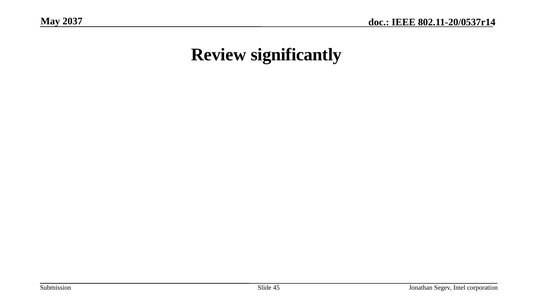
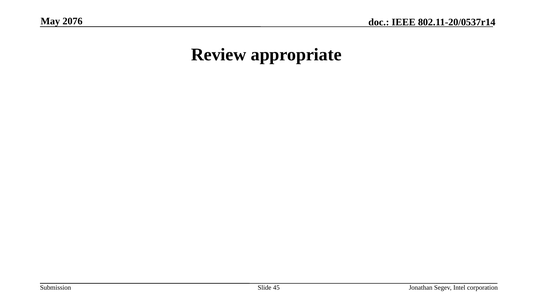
2037: 2037 -> 2076 (73, 21)
significantly: significantly -> appropriate (296, 54)
